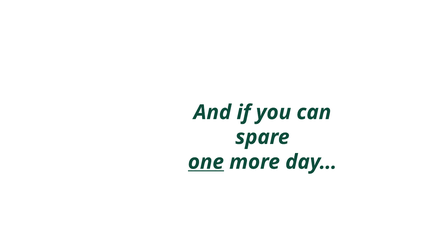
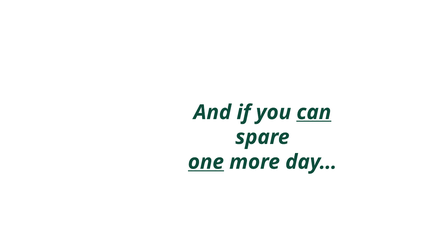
can underline: none -> present (314, 112)
